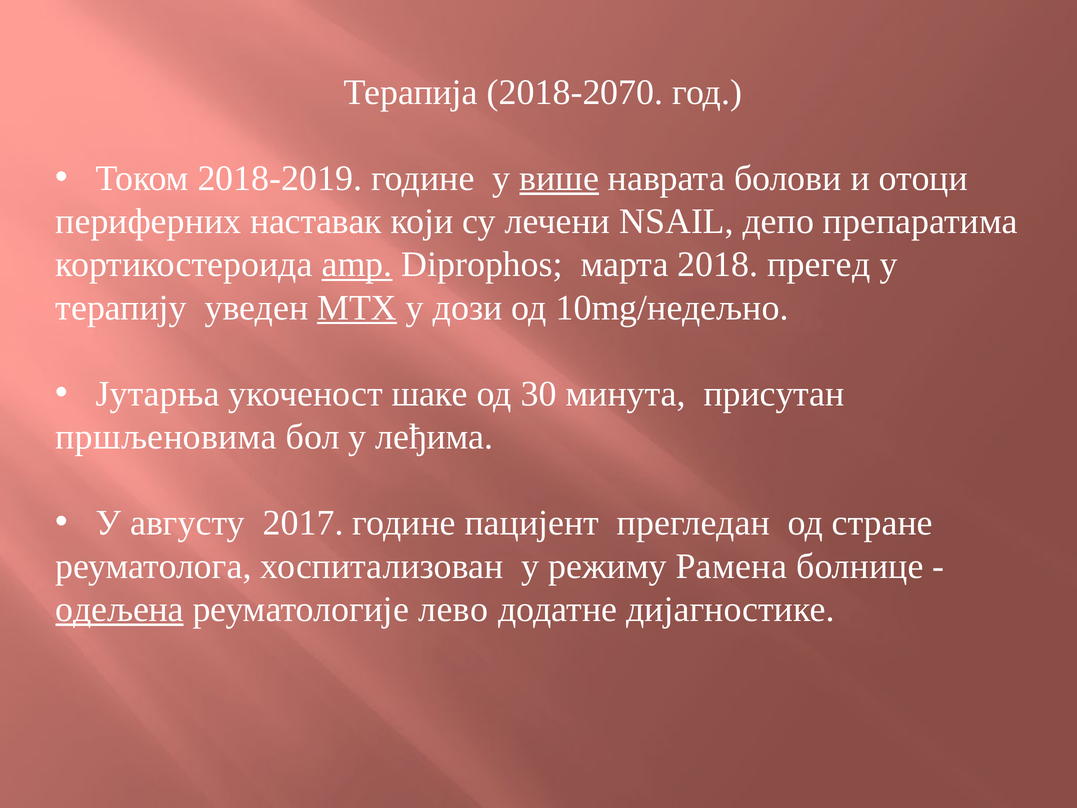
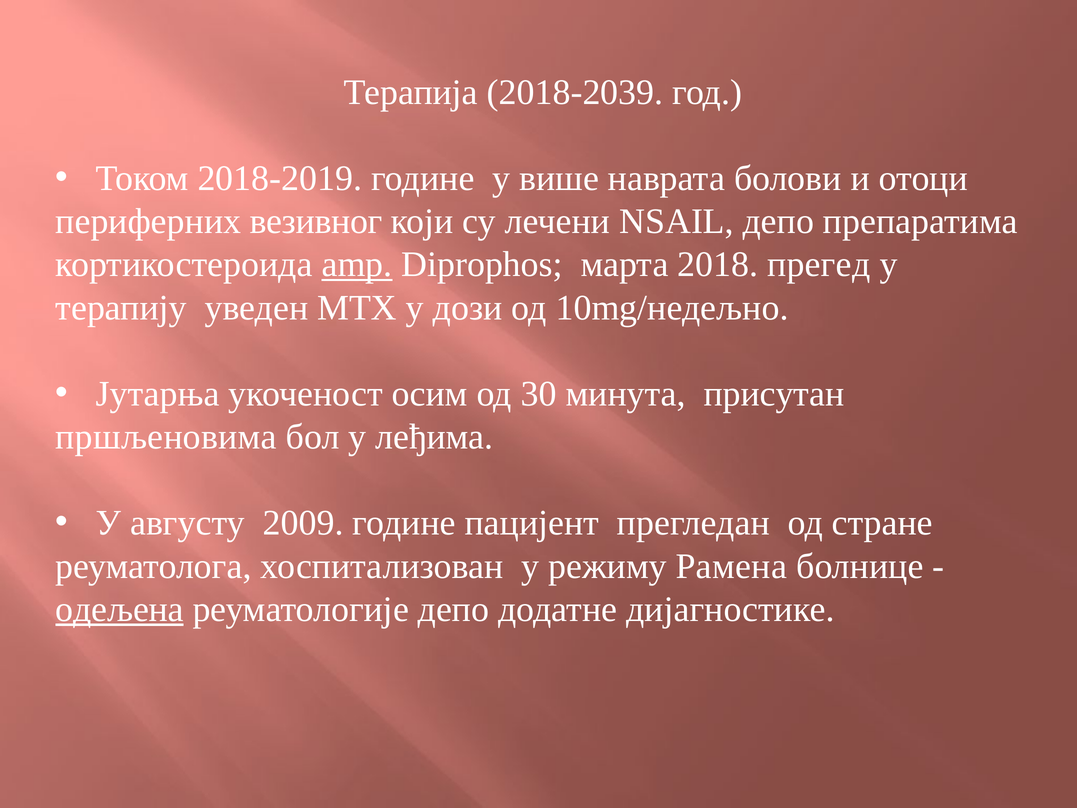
2018-2070: 2018-2070 -> 2018-2039 (575, 92)
више underline: present -> none (559, 178)
наставак: наставак -> везивног (316, 221)
МТX underline: present -> none (357, 308)
шаке: шаке -> осим (430, 394)
2017: 2017 -> 2009 (303, 523)
реуматологије лево: лево -> депо (454, 609)
